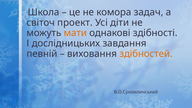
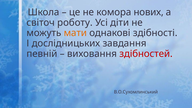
задач: задач -> нових (149, 12)
проект: проект -> роботу (75, 23)
здібностей colour: orange -> red (146, 54)
